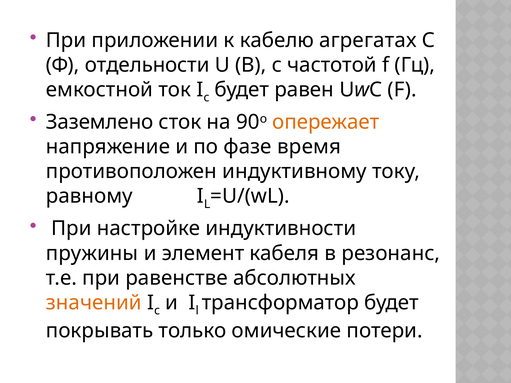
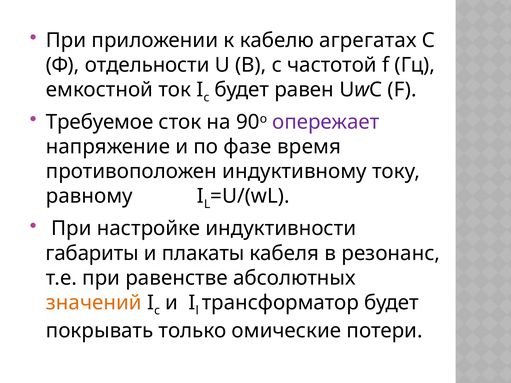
Заземлено: Заземлено -> Требуемое (100, 122)
опережает colour: orange -> purple (326, 122)
пружины: пружины -> габариты (92, 253)
элемент: элемент -> плакаты (203, 253)
